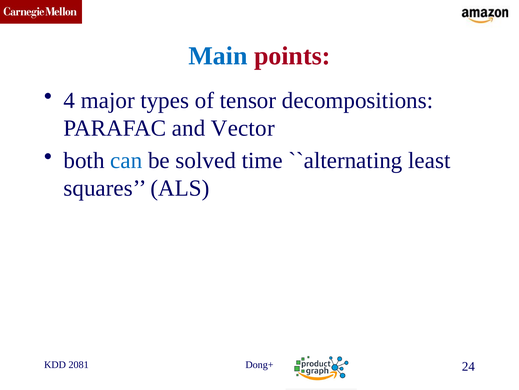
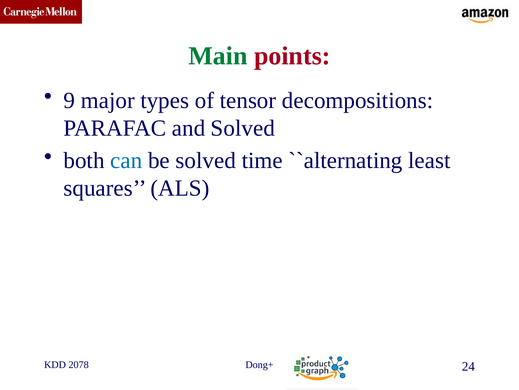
Main colour: blue -> green (218, 56)
4: 4 -> 9 (69, 100)
and Vector: Vector -> Solved (243, 128)
2081: 2081 -> 2078 (79, 364)
